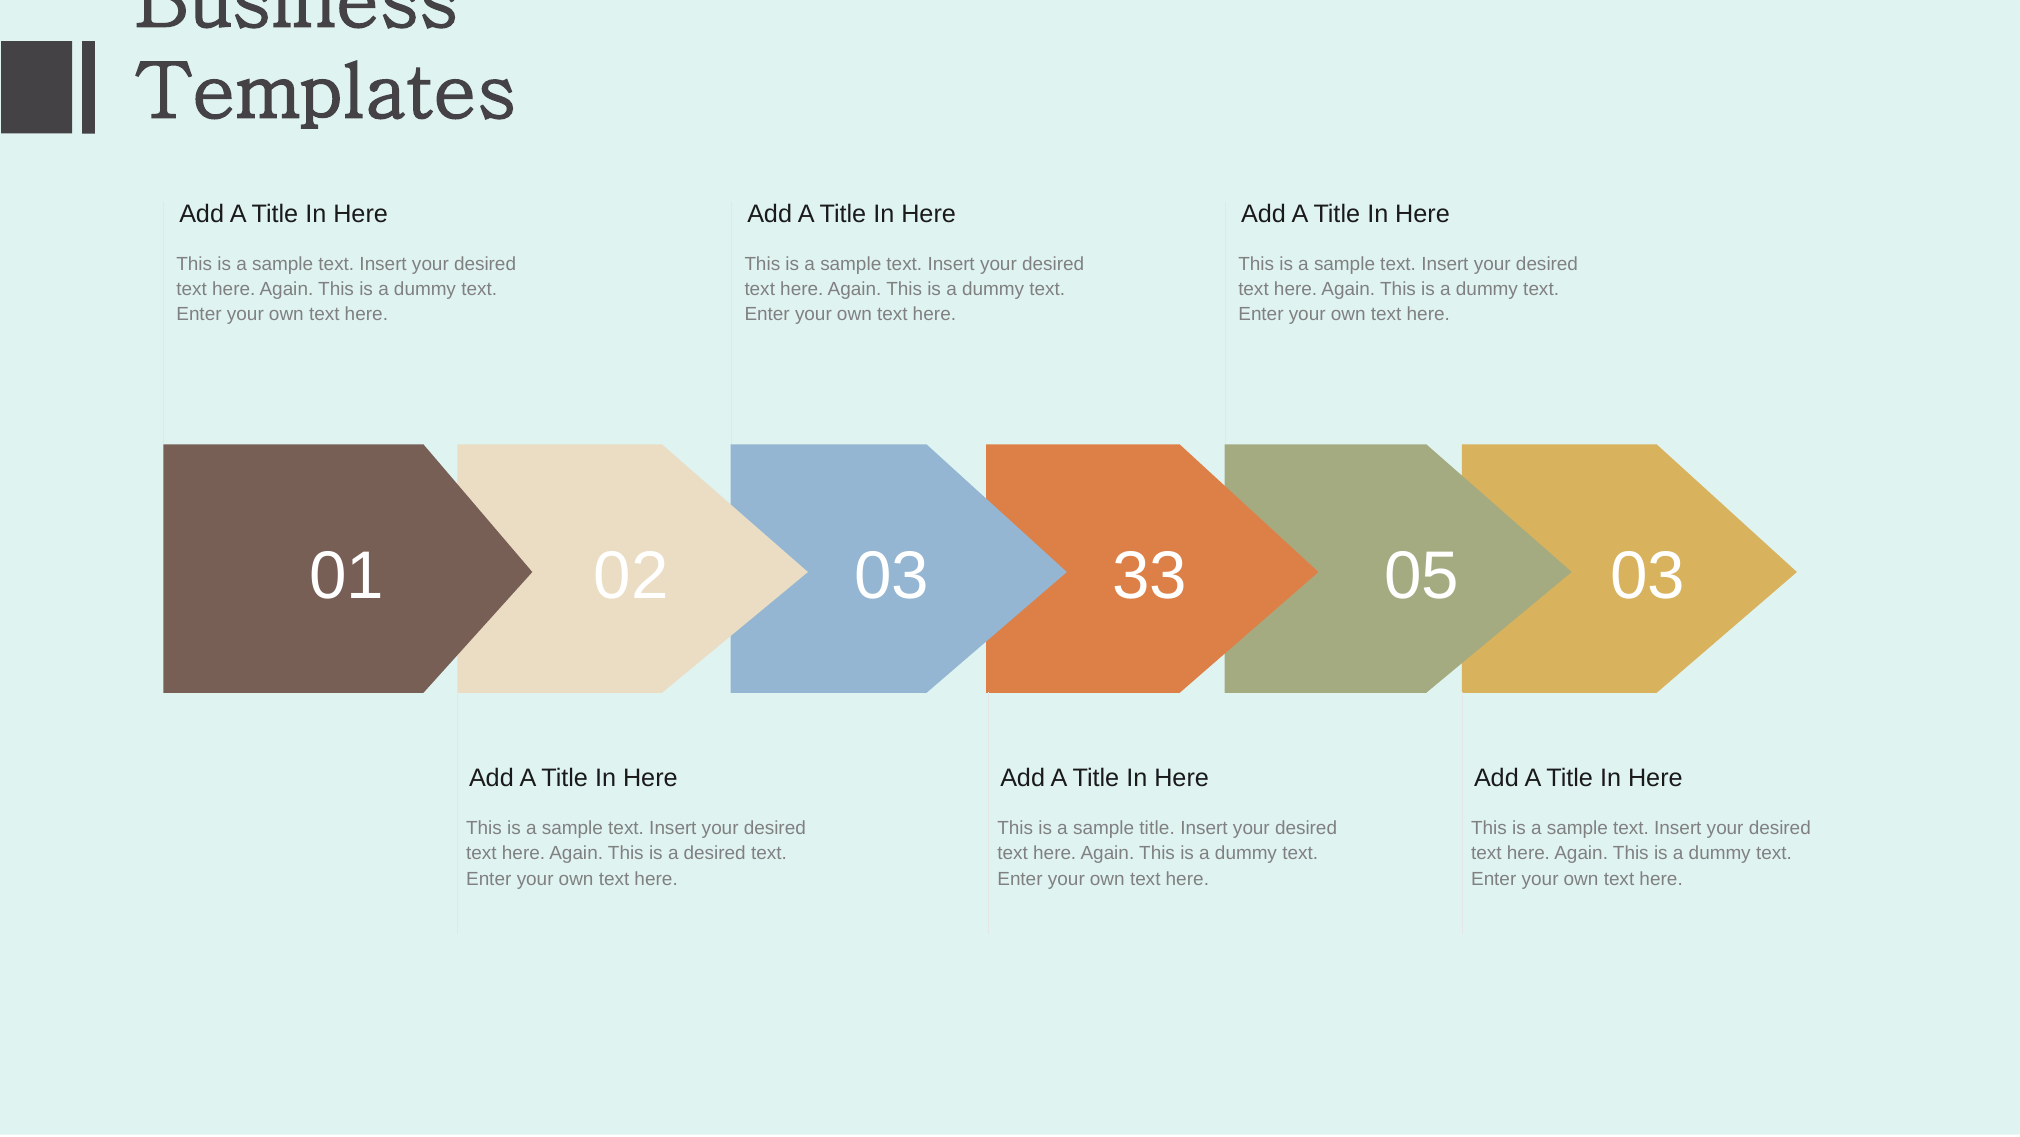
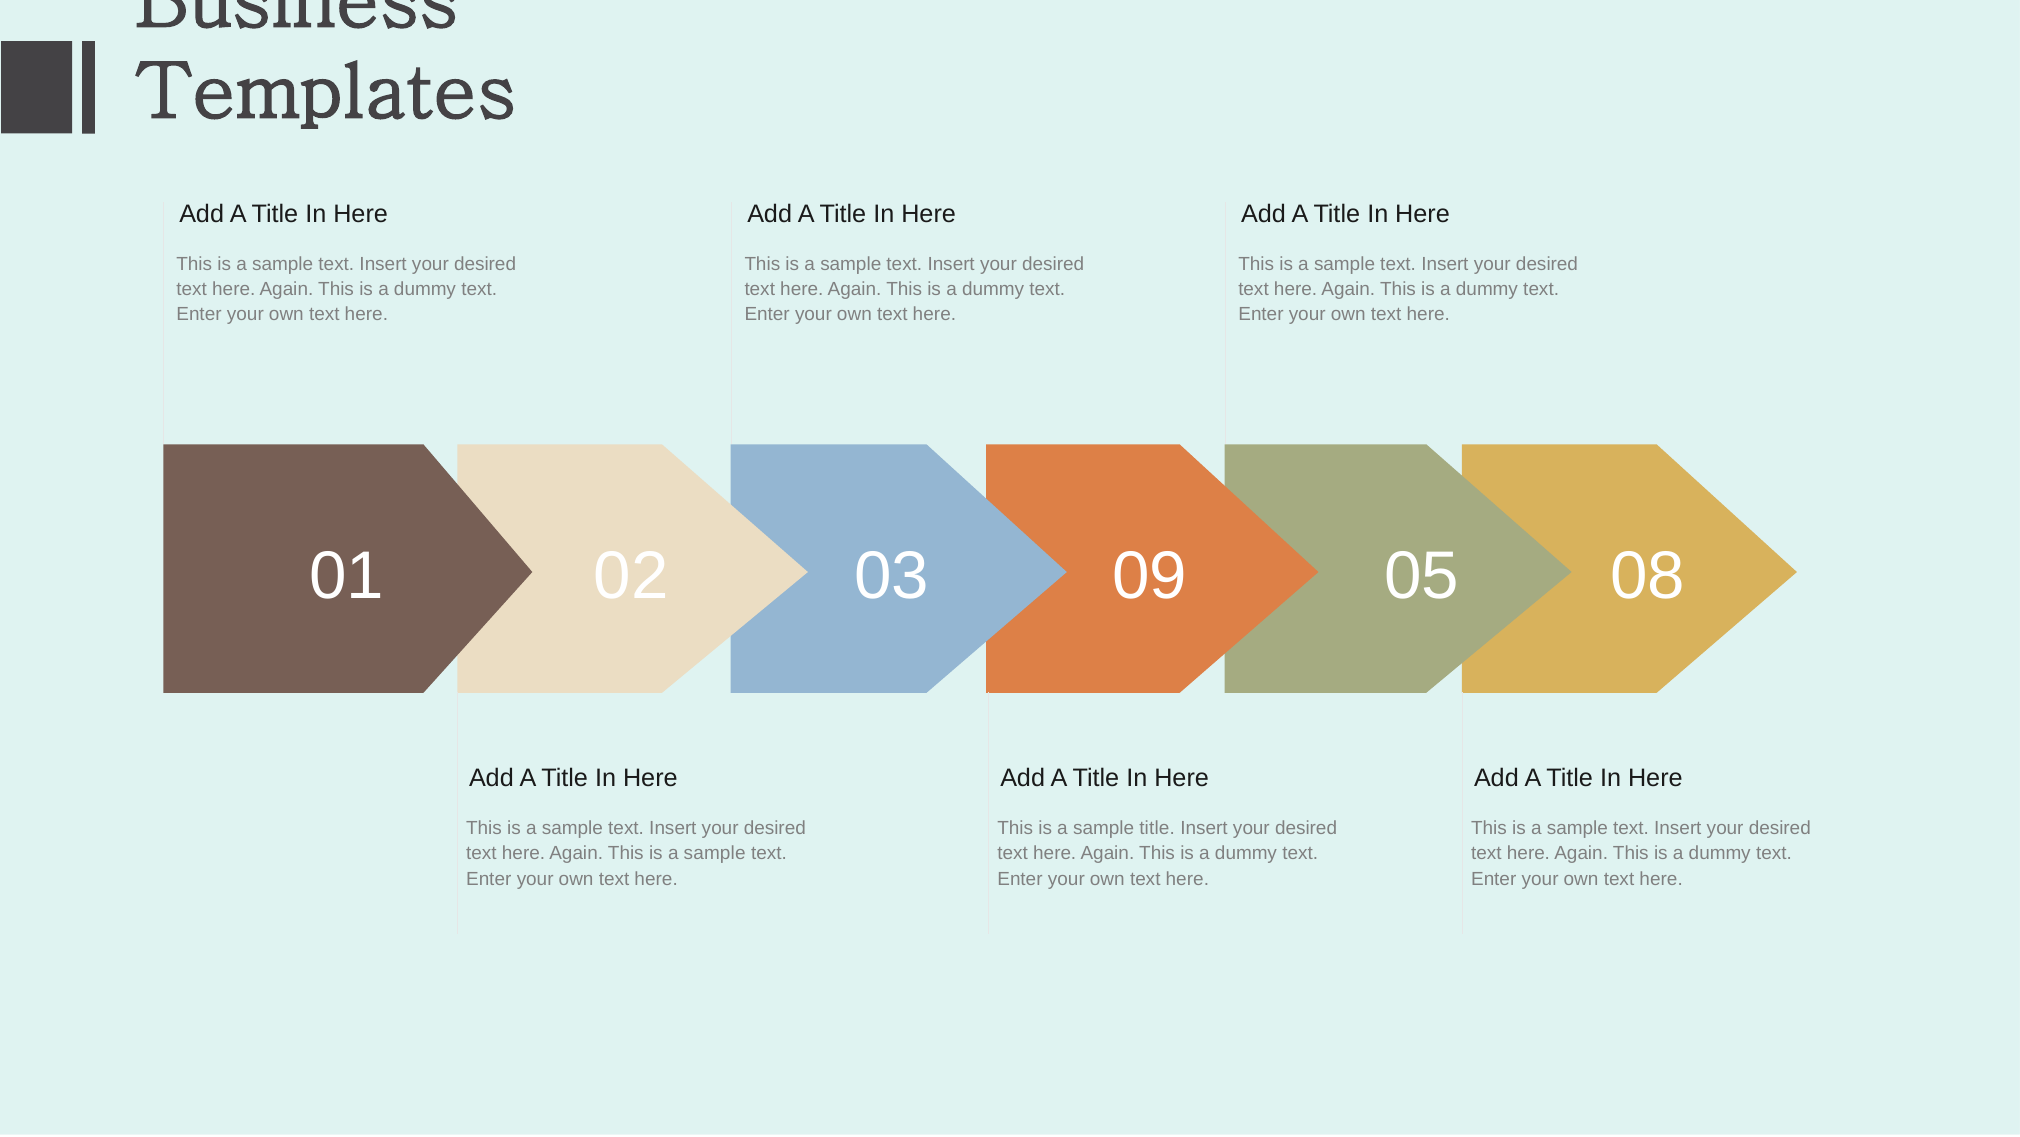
33: 33 -> 09 (1150, 576)
05 03: 03 -> 08 (1648, 576)
desired: desired -> sample (715, 853)
